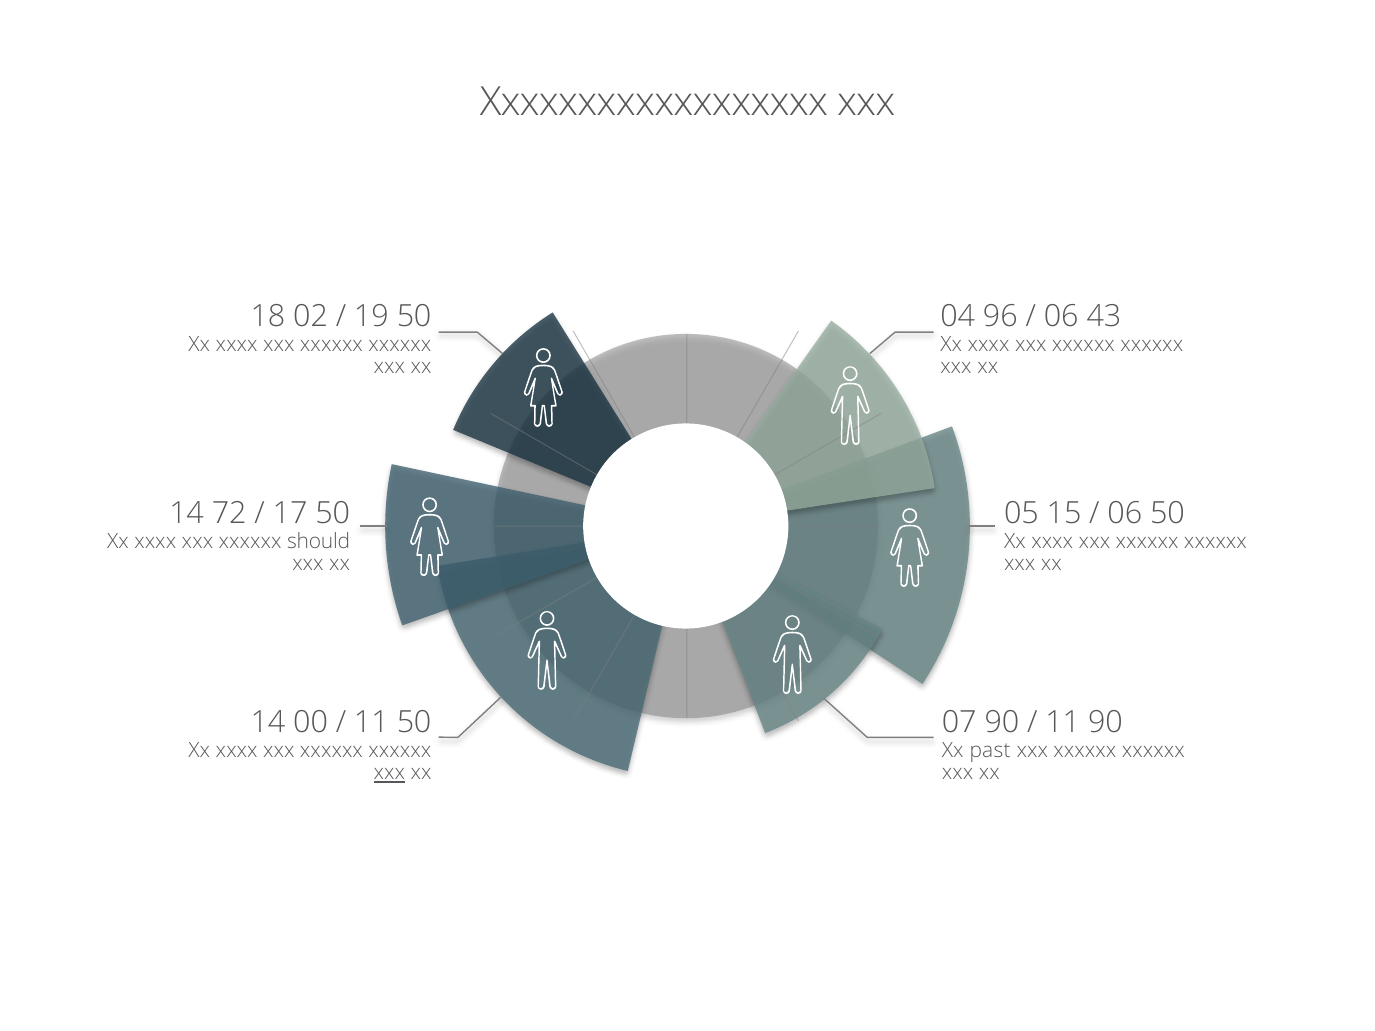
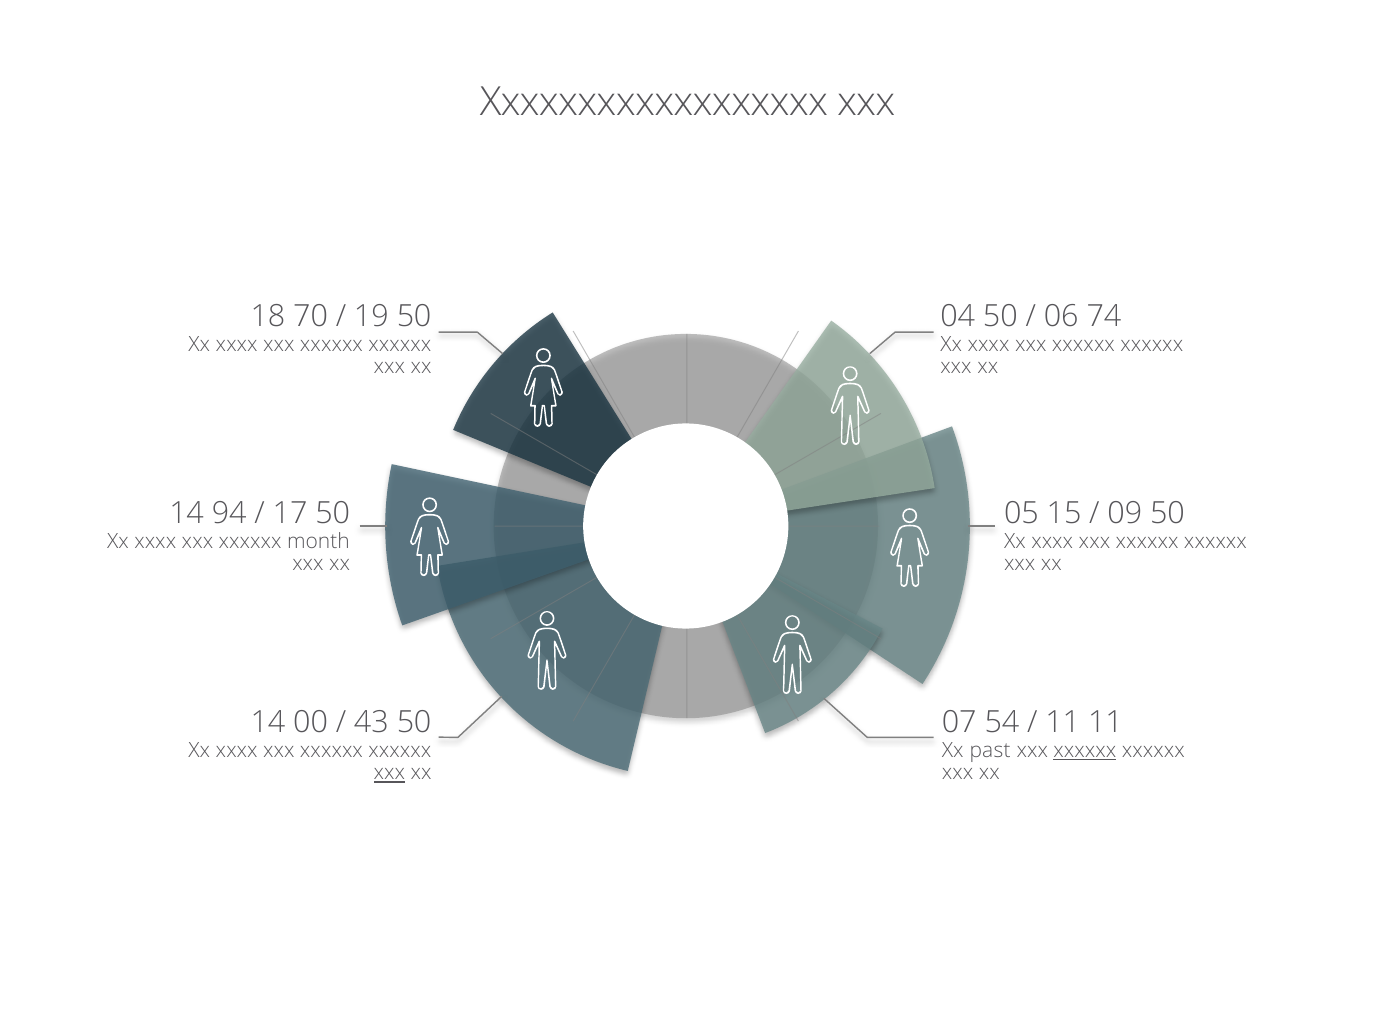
02: 02 -> 70 (311, 317)
04 96: 96 -> 50 (1000, 317)
43: 43 -> 74 (1104, 317)
72: 72 -> 94 (229, 514)
06: 06 -> 09 (1125, 514)
should: should -> month (318, 542)
11: 11 -> 43 (371, 723)
07 90: 90 -> 54 (1002, 723)
11 90: 90 -> 11 (1105, 723)
xxxxxx underline: none -> present (1085, 751)
